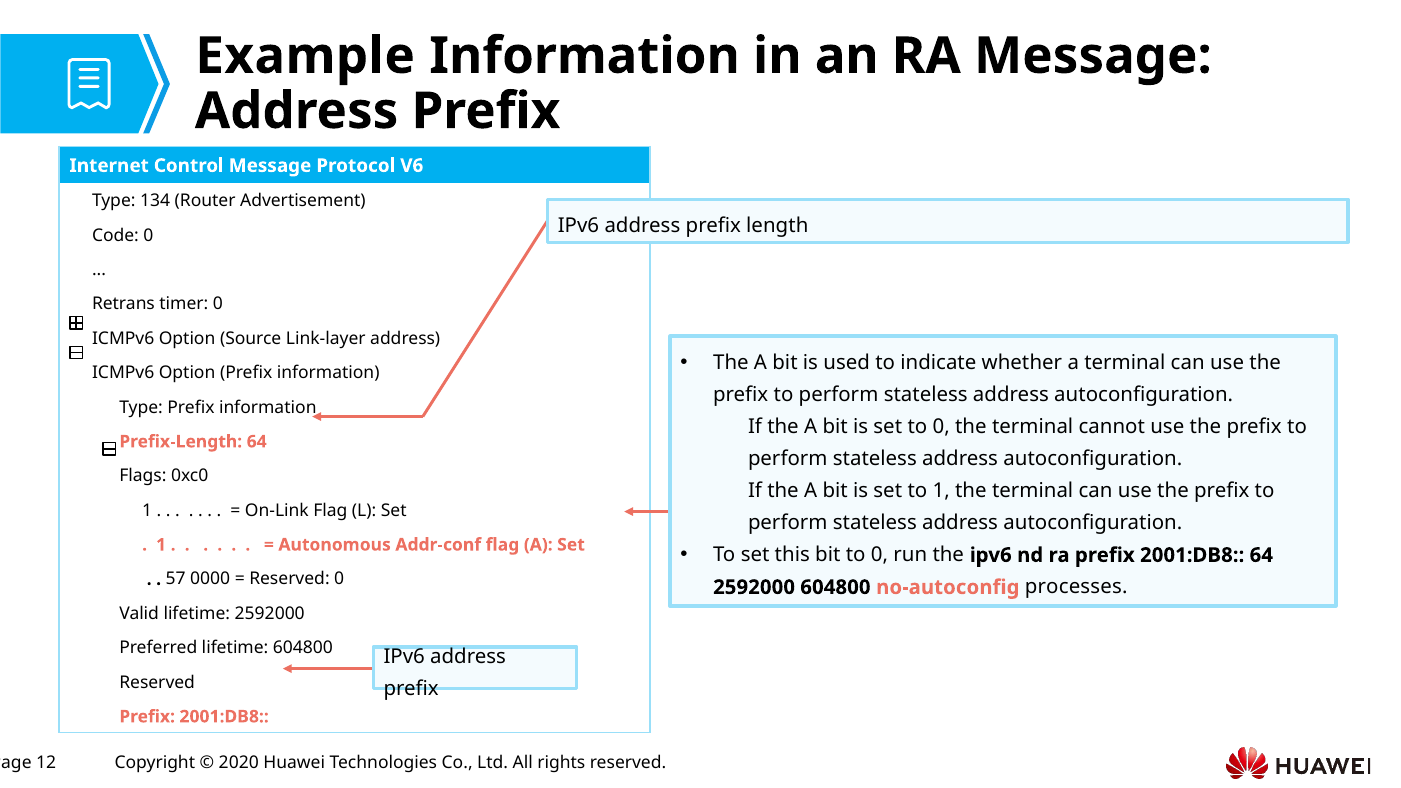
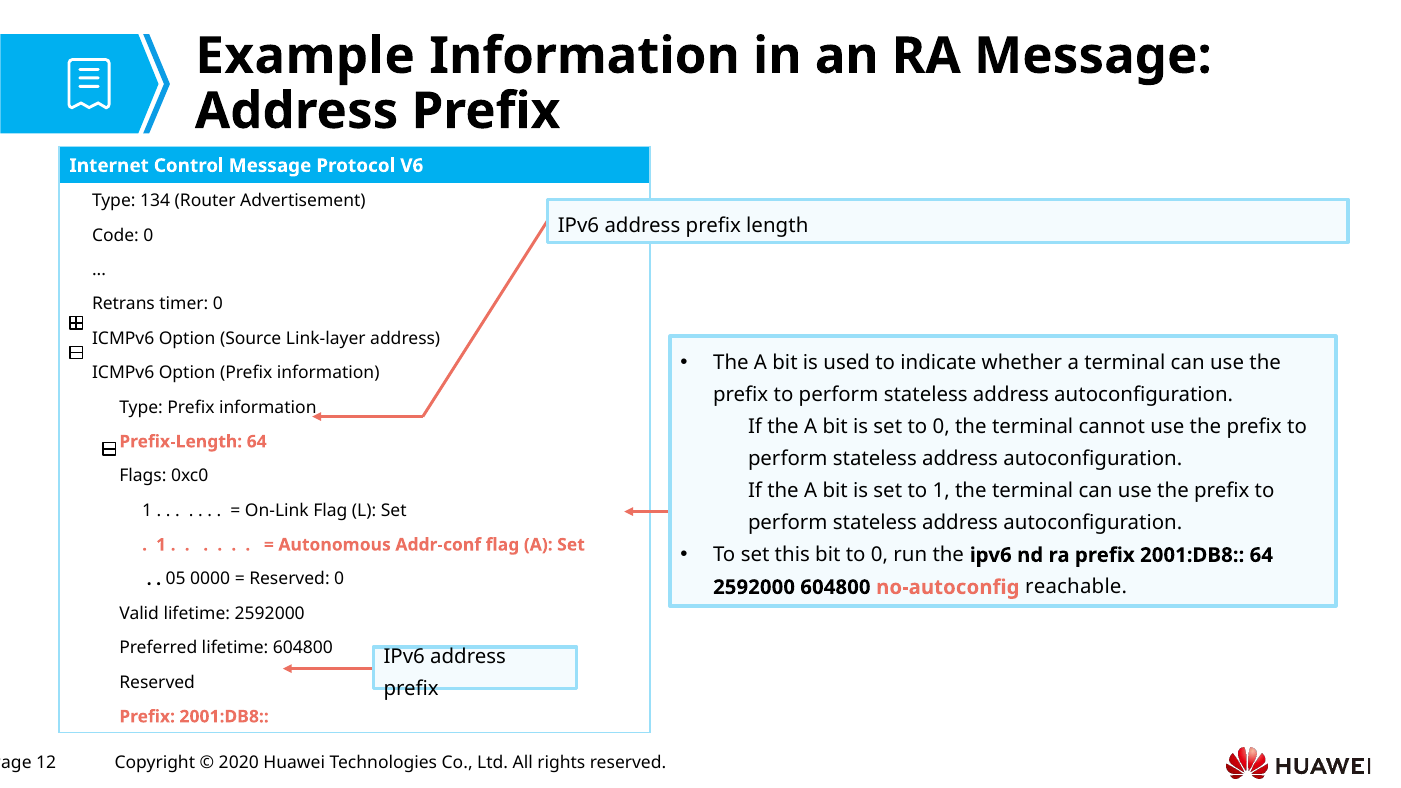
57: 57 -> 05 (176, 579)
processes: processes -> reachable (1076, 587)
